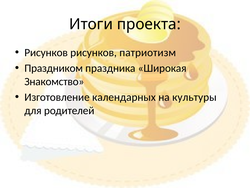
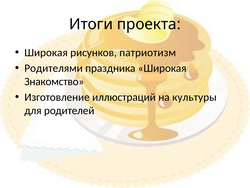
Рисунков: Рисунков -> Широкая (46, 52)
Праздником: Праздником -> Родителями (54, 68)
календарных: календарных -> иллюстраций (124, 97)
